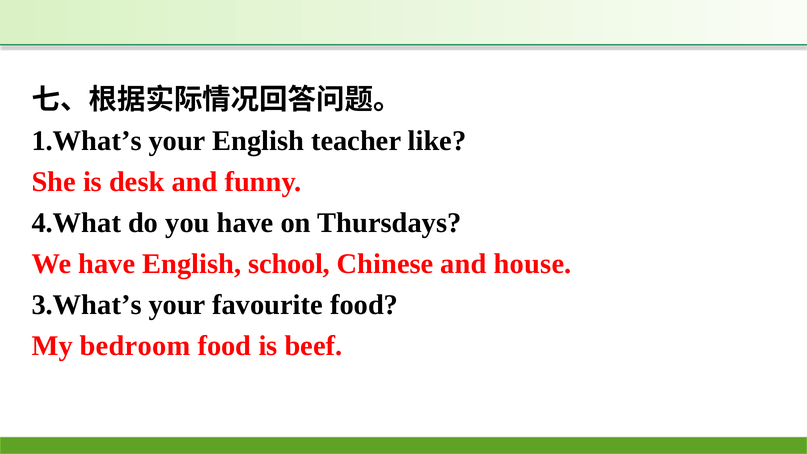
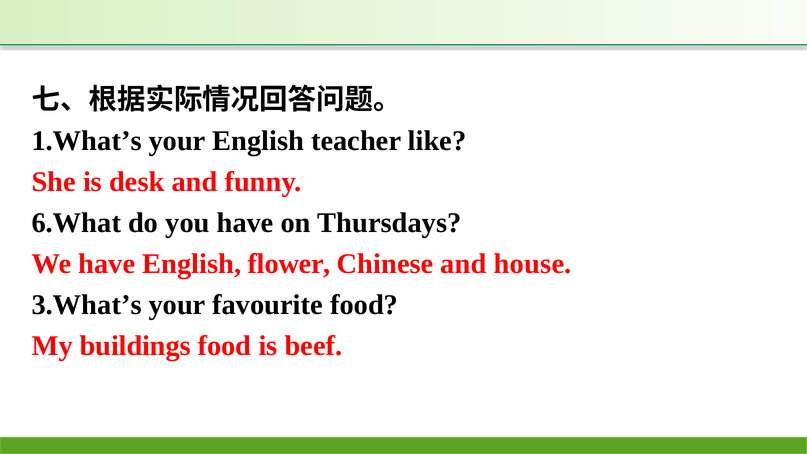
4.What: 4.What -> 6.What (76, 223)
school: school -> flower (289, 264)
bedroom: bedroom -> buildings (135, 346)
